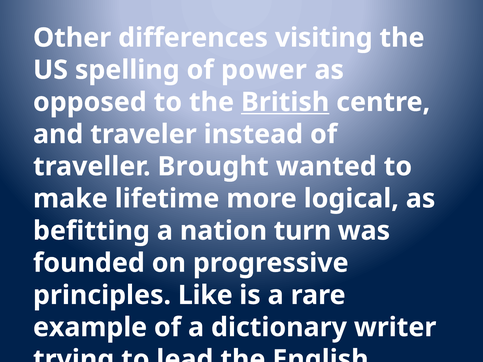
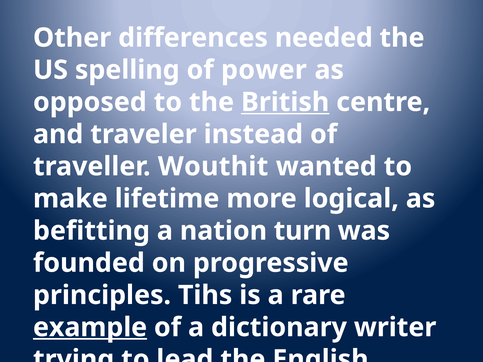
visiting: visiting -> needed (324, 38)
Brought: Brought -> Wouthit (213, 167)
Like: Like -> Tihs (205, 295)
example underline: none -> present (90, 328)
